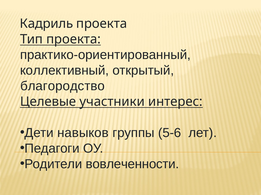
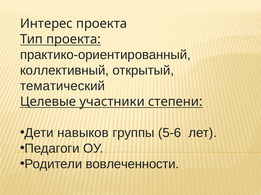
Кадриль: Кадриль -> Интерес (46, 24)
благородство: благородство -> тематический (63, 86)
интерес: интерес -> степени (175, 102)
